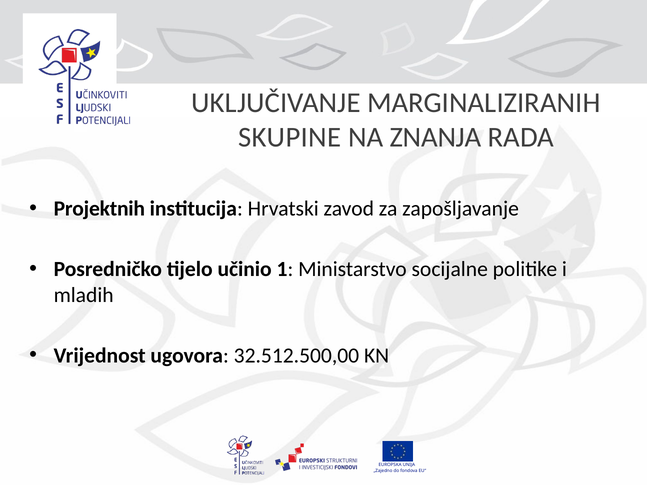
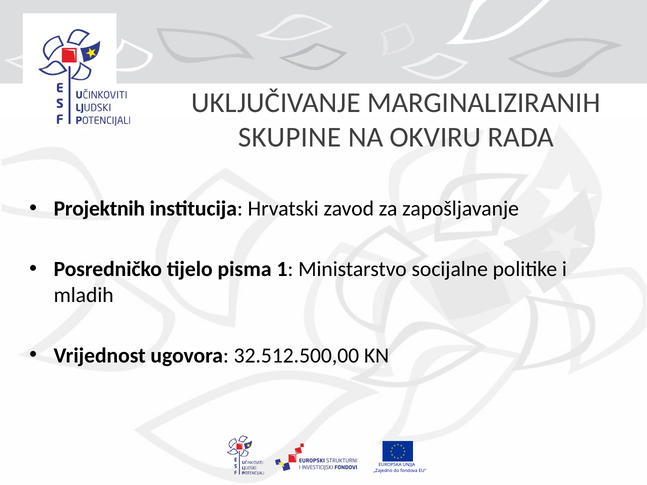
ZNANJA: ZNANJA -> OKVIRU (436, 137)
učinio: učinio -> pisma (245, 269)
